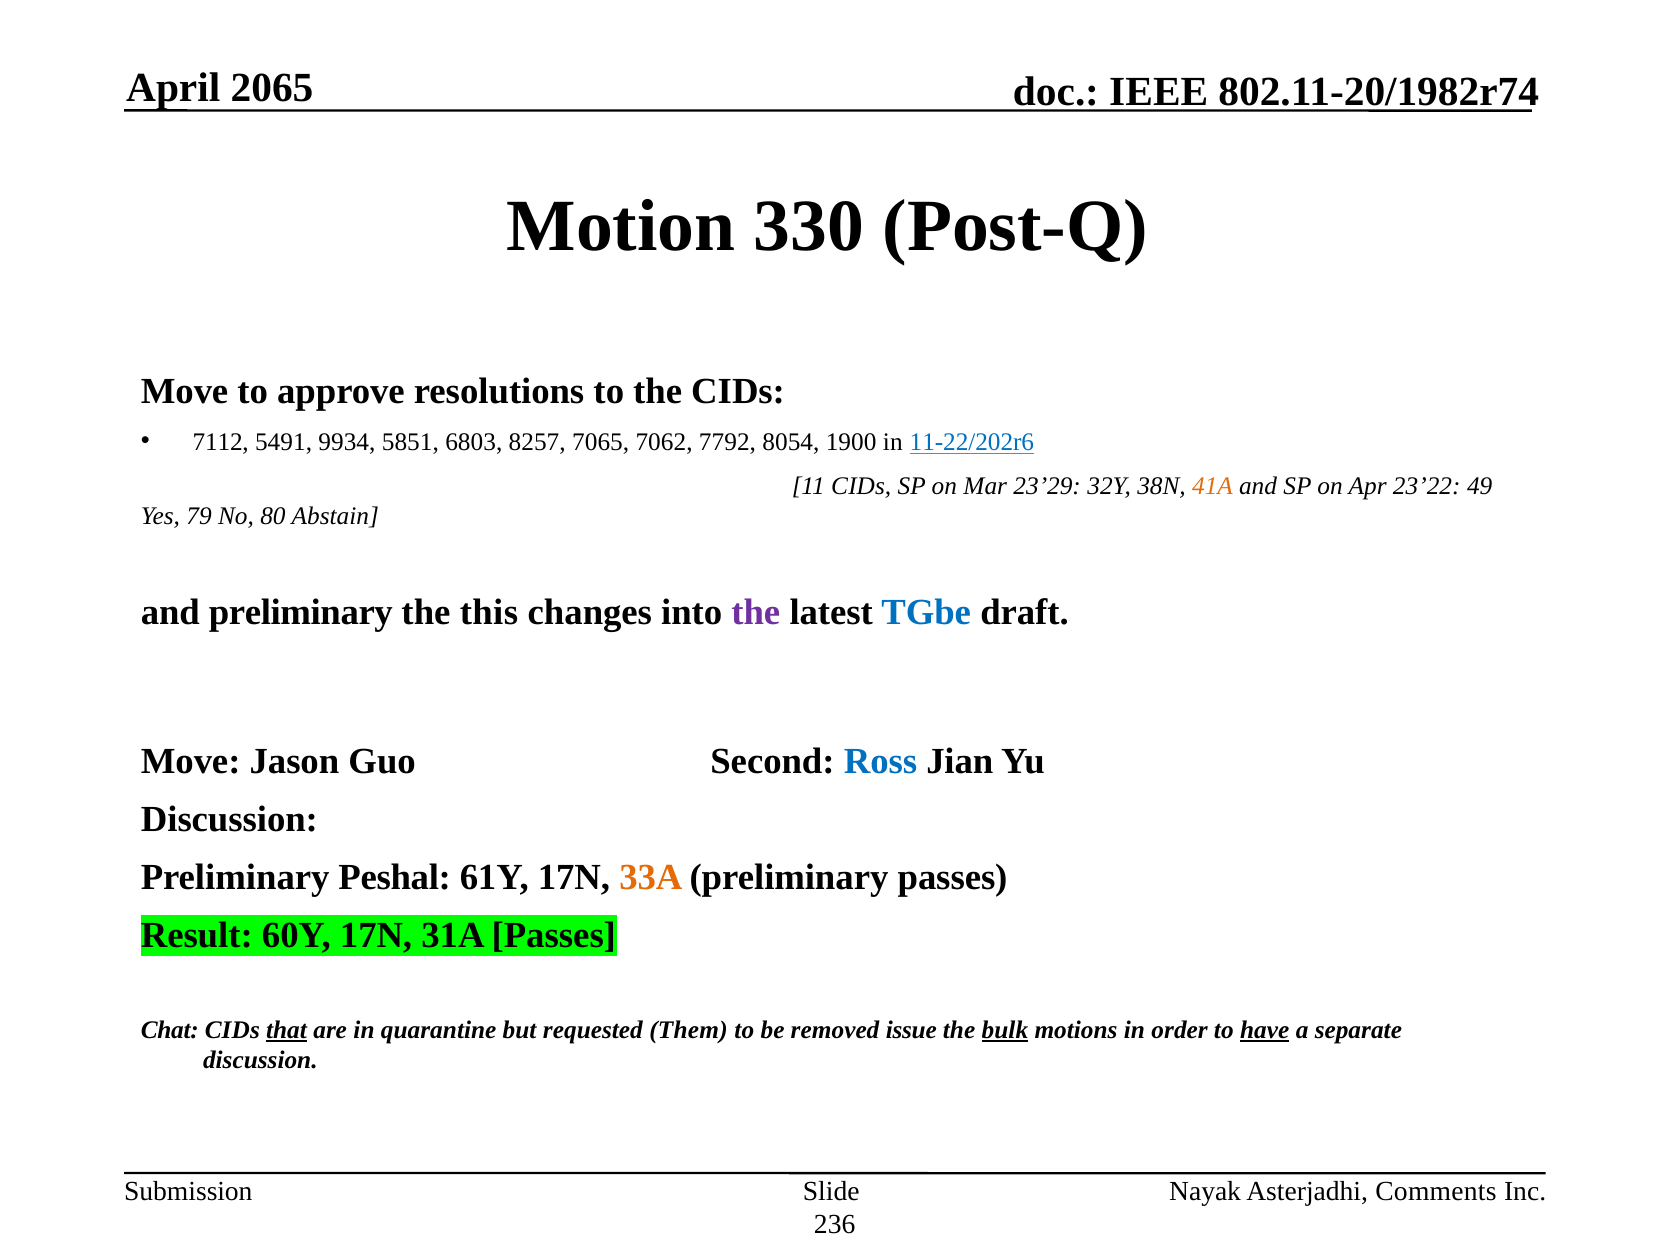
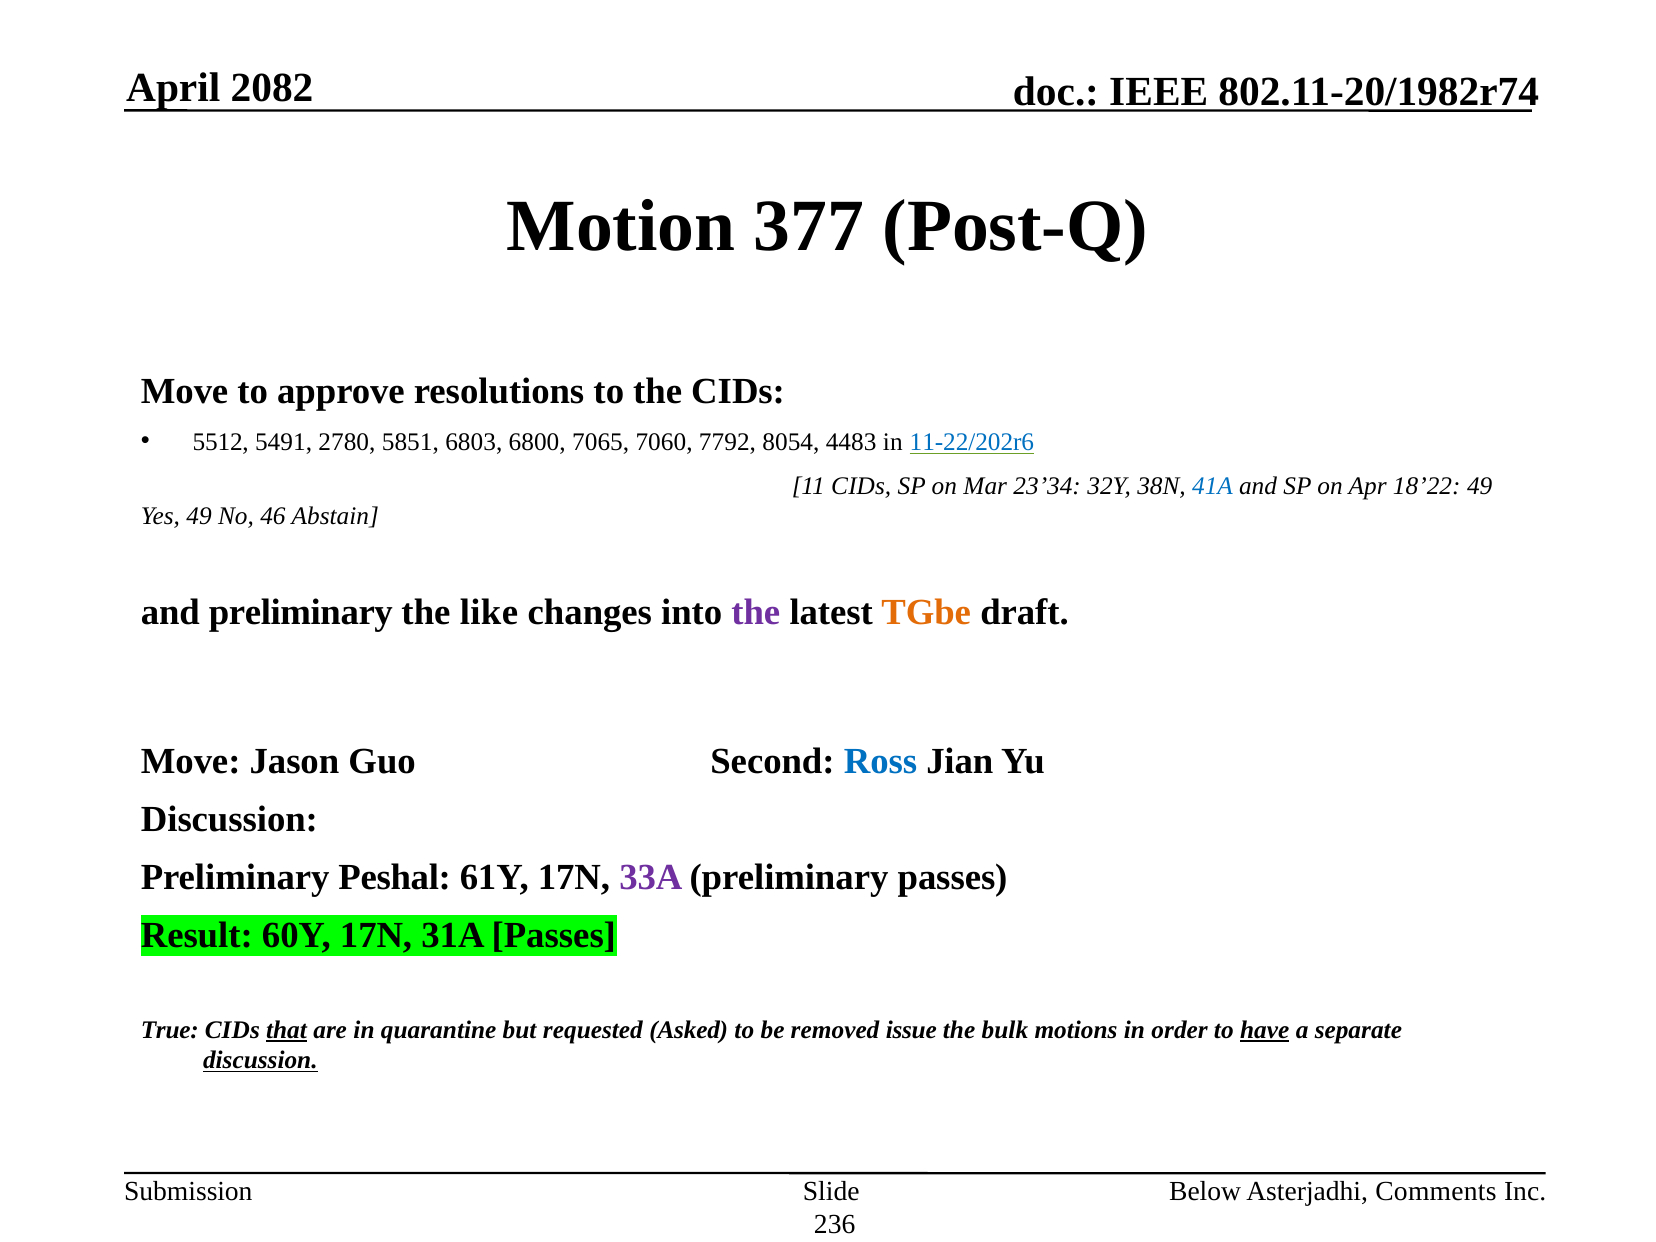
2065: 2065 -> 2082 (272, 88)
330: 330 -> 377 (809, 226)
7112: 7112 -> 5512 (221, 442)
9934: 9934 -> 2780 (347, 442)
8257: 8257 -> 6800 (537, 442)
7062: 7062 -> 7060 (664, 442)
1900: 1900 -> 4483 (851, 442)
23’29: 23’29 -> 23’34 (1047, 486)
41A colour: orange -> blue (1213, 486)
23’22: 23’22 -> 18’22 (1427, 486)
Yes 79: 79 -> 49 (199, 517)
80: 80 -> 46 (273, 517)
this: this -> like (489, 613)
TGbe colour: blue -> orange (926, 613)
33A colour: orange -> purple (651, 878)
Chat: Chat -> True (170, 1030)
Them: Them -> Asked (689, 1030)
bulk underline: present -> none (1005, 1030)
discussion underline: none -> present (260, 1061)
Nayak: Nayak -> Below (1205, 1191)
